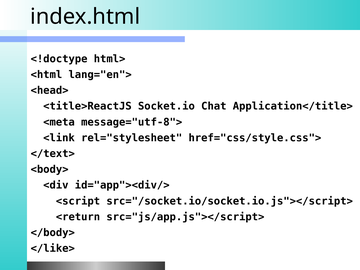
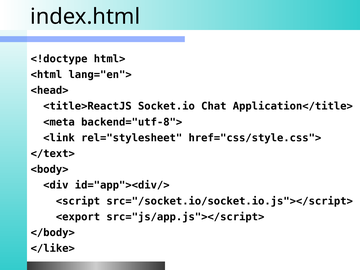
message="utf-8">: message="utf-8"> -> backend="utf-8"> (132, 122)
<return: <return -> <export (78, 217)
